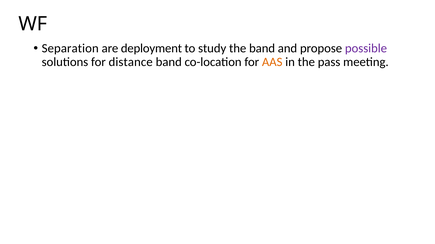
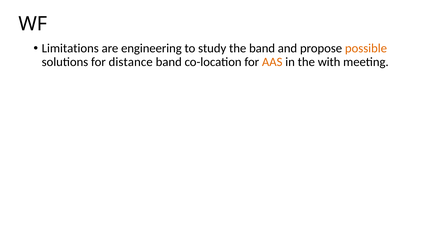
Separation: Separation -> Limitations (70, 49)
deployment: deployment -> engineering (151, 49)
possible colour: purple -> orange (366, 49)
pass: pass -> with (329, 62)
